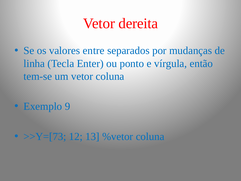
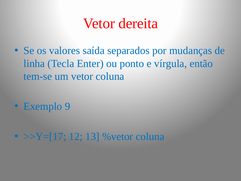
entre: entre -> saída (94, 51)
>>Y=[73: >>Y=[73 -> >>Y=[17 (45, 136)
